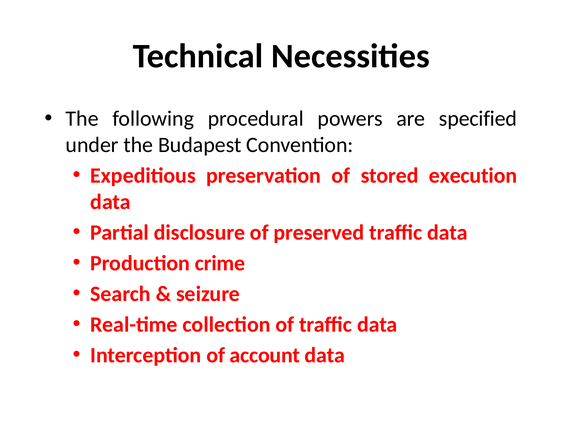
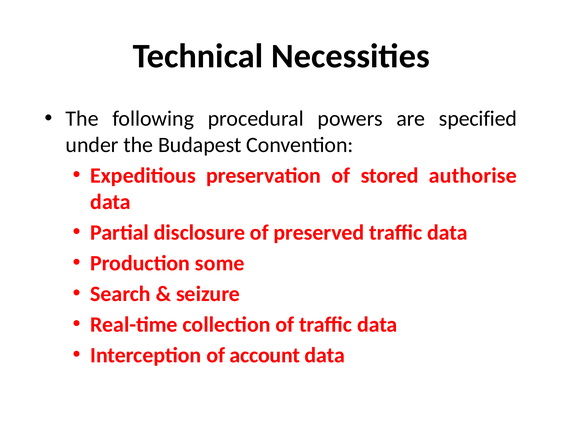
execution: execution -> authorise (473, 176)
crime: crime -> some (220, 263)
